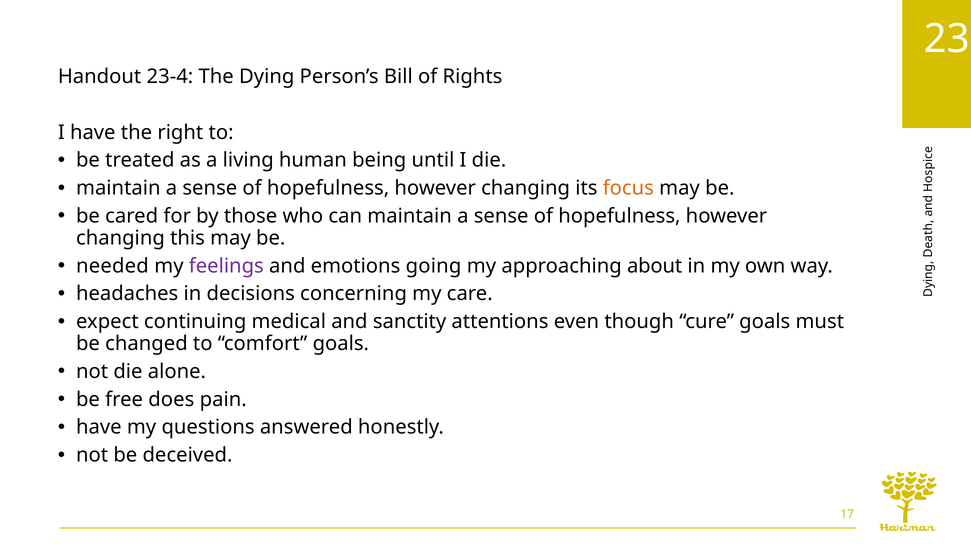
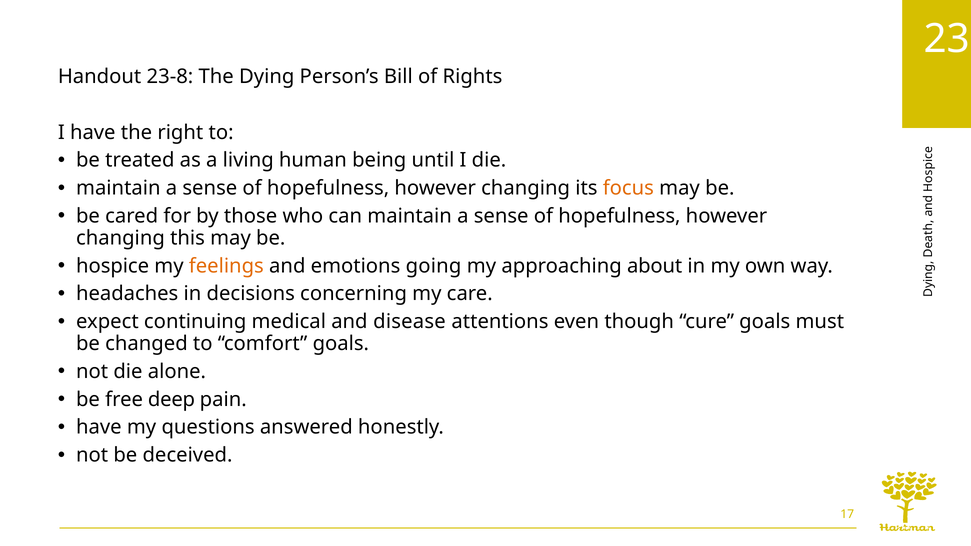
23-4: 23-4 -> 23-8 (170, 77)
needed: needed -> hospice (113, 266)
feelings colour: purple -> orange (226, 266)
sanctity: sanctity -> disease (409, 322)
does: does -> deep (172, 400)
